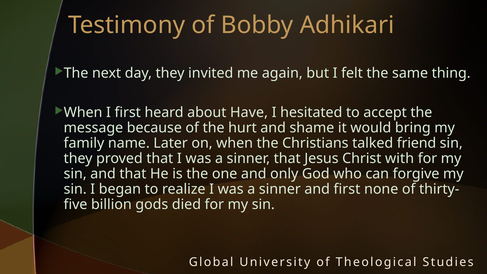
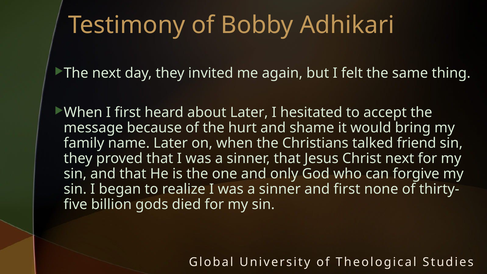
about Have: Have -> Later (249, 112)
Christ with: with -> next (400, 158)
